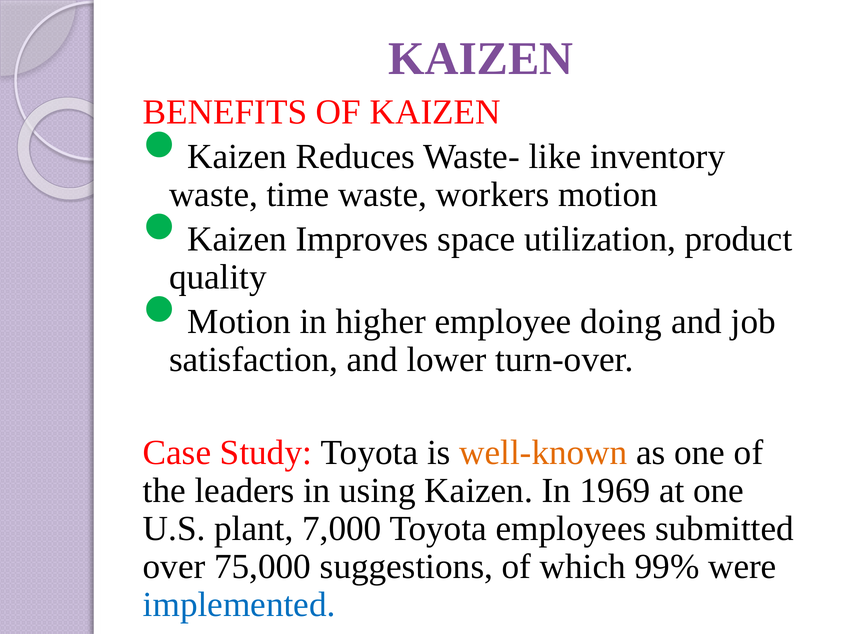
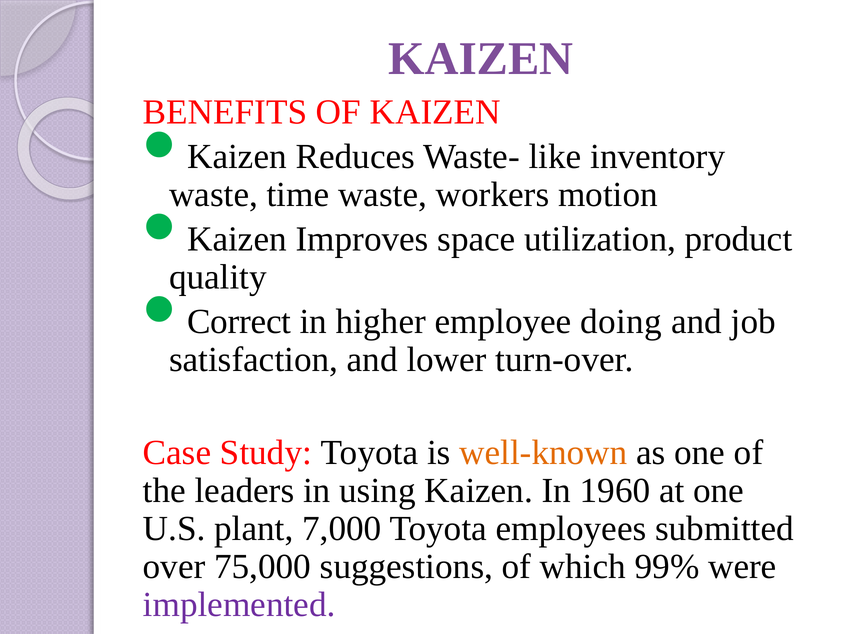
Motion: Motion -> Correct (239, 322)
1969: 1969 -> 1960 (615, 491)
implemented colour: blue -> purple (239, 605)
